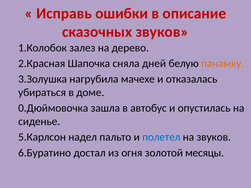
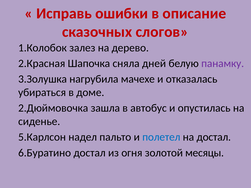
сказочных звуков: звуков -> слогов (162, 32)
панамку colour: orange -> purple (223, 64)
0.Дюймовочка: 0.Дюймовочка -> 2.Дюймовочка (53, 108)
на звуков: звуков -> достал (214, 137)
